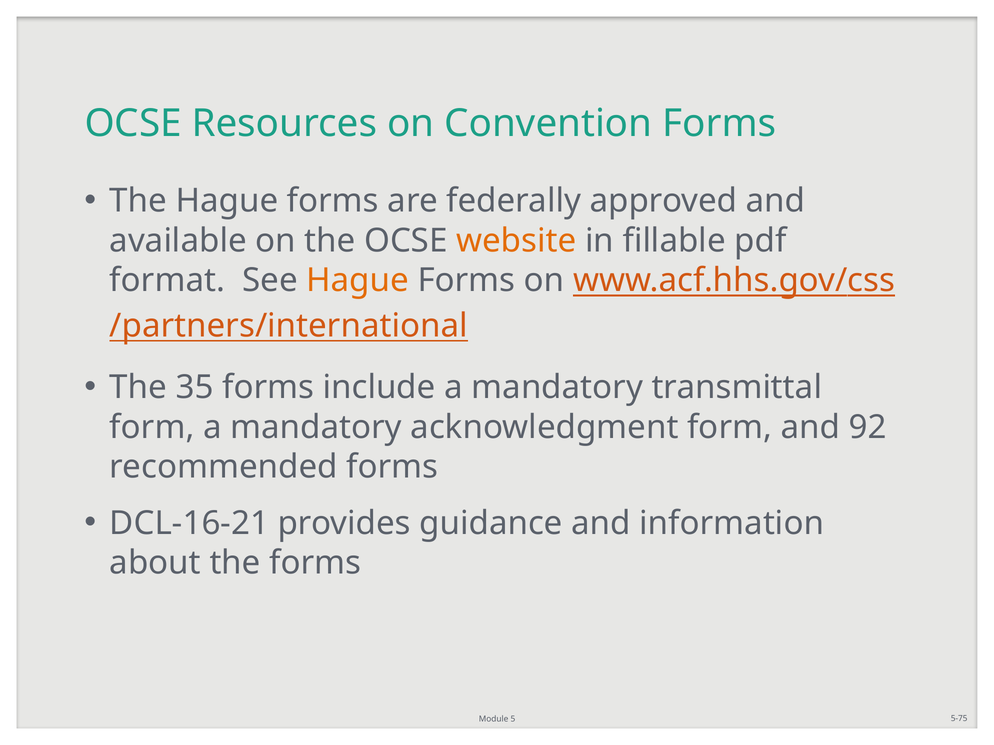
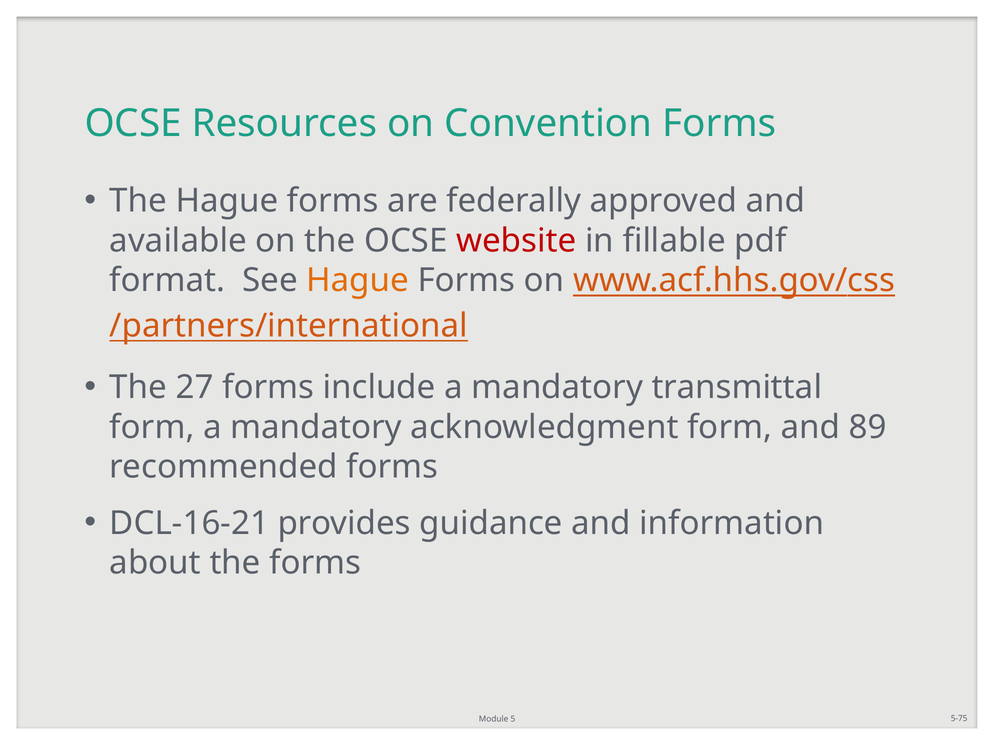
website colour: orange -> red (516, 241)
35: 35 -> 27 (195, 388)
92: 92 -> 89 (868, 427)
